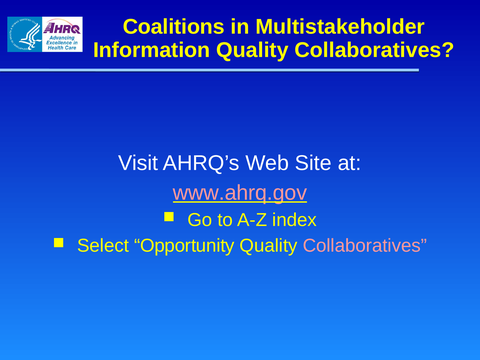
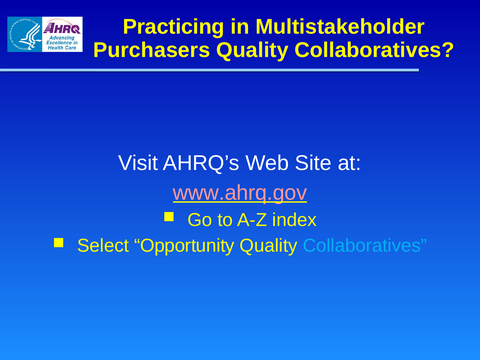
Coalitions: Coalitions -> Practicing (174, 27)
Information: Information -> Purchasers (152, 50)
Collaboratives colour: pink -> light blue (365, 246)
